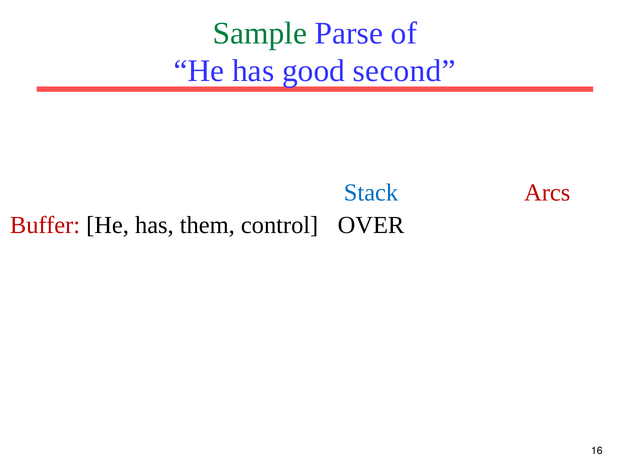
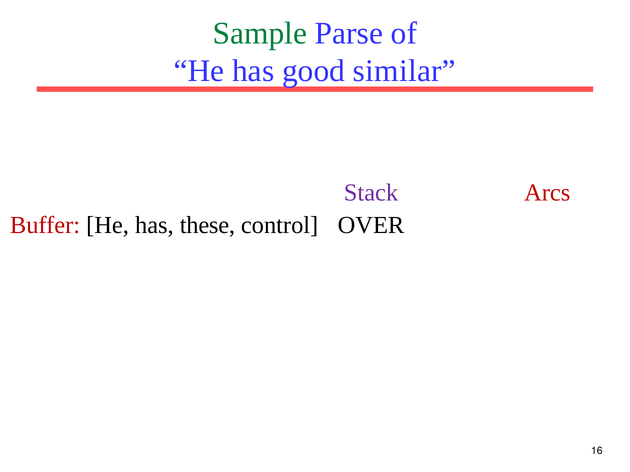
second: second -> similar (404, 71)
Stack colour: blue -> purple (371, 193)
them: them -> these (207, 225)
